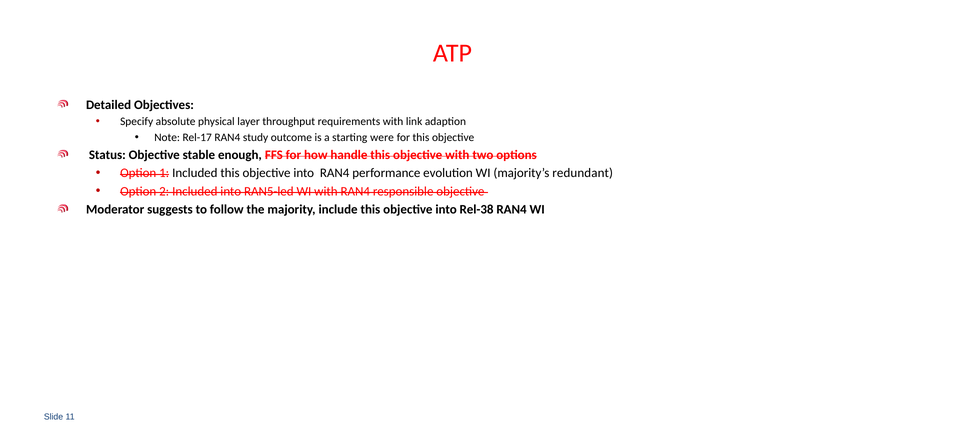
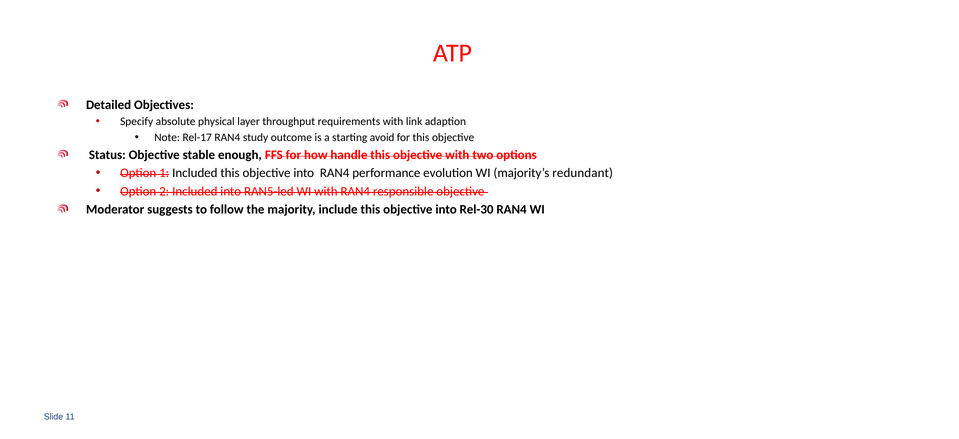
were: were -> avoid (382, 137)
Rel-38: Rel-38 -> Rel-30 (477, 209)
